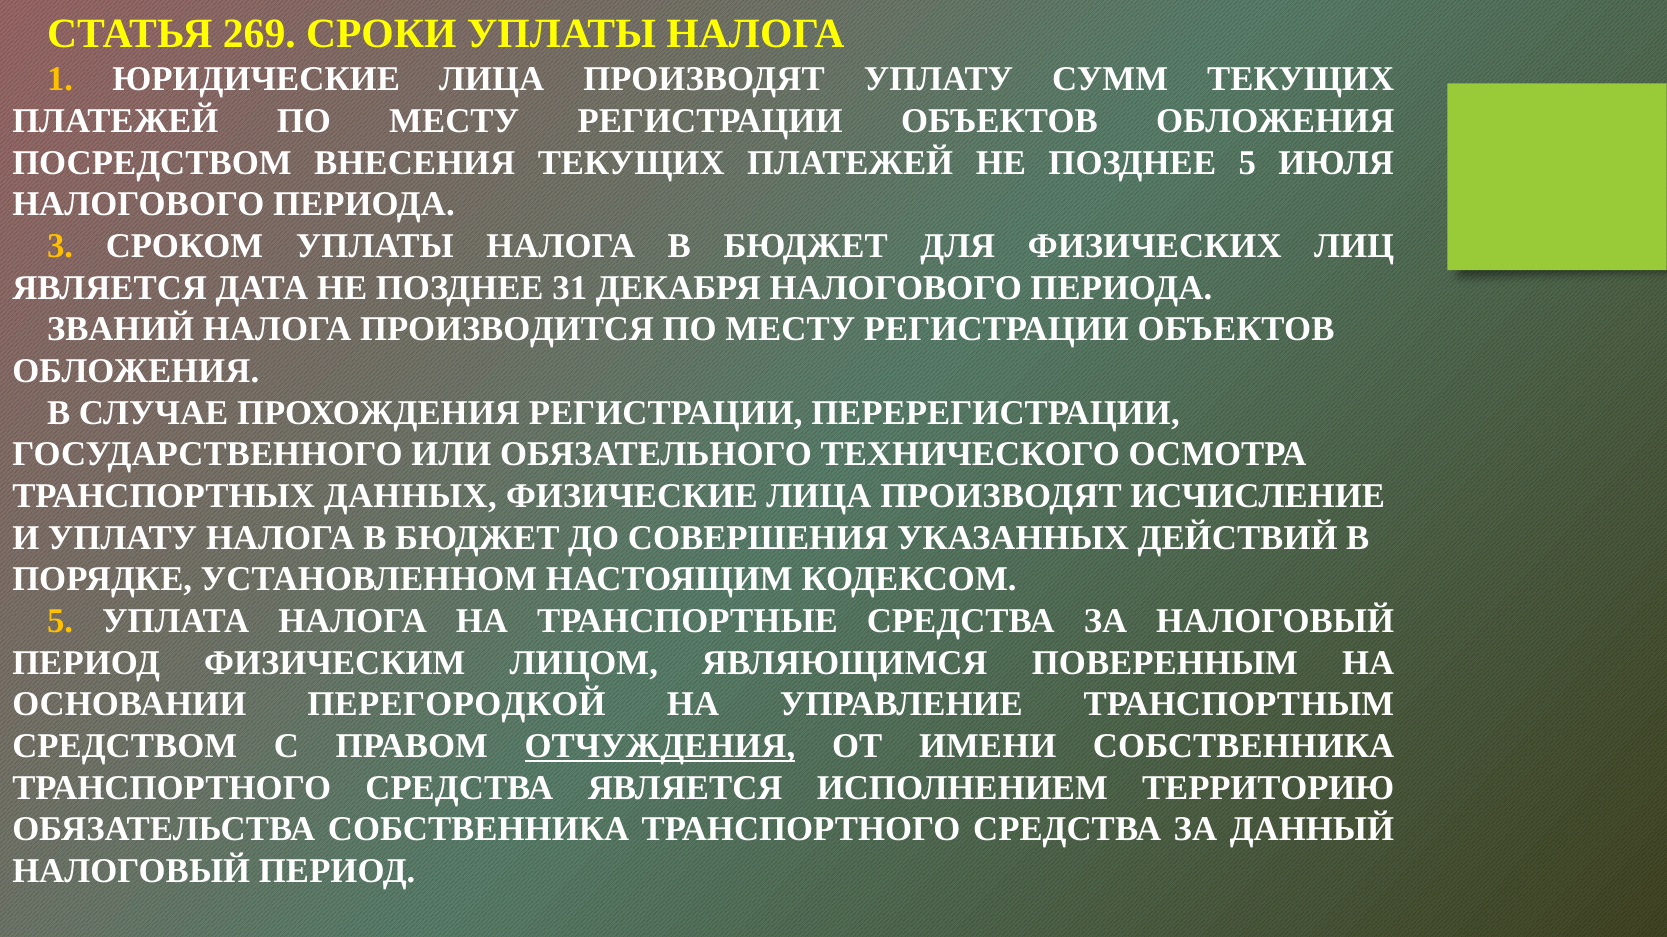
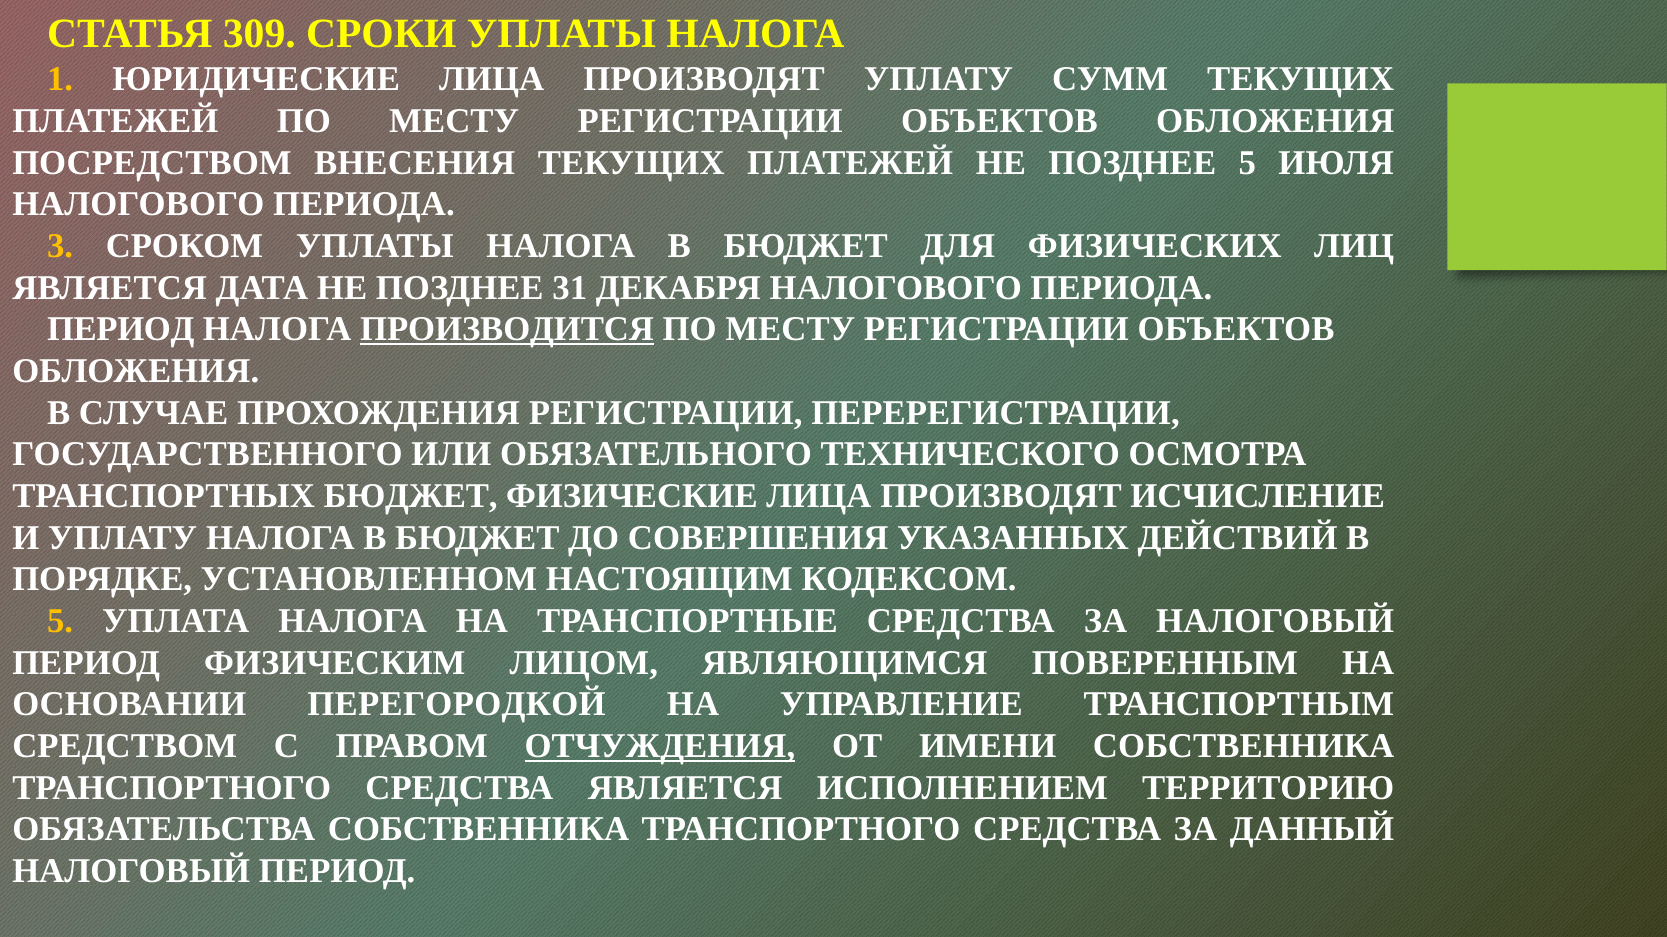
269: 269 -> 309 (259, 34)
ЗВАНИЙ: ЗВАНИЙ -> ПЕРИОД (121, 330)
ПРОИЗВОДИТСЯ underline: none -> present (507, 330)
ТРАНСПОРТНЫХ ДАННЫХ: ДАННЫХ -> БЮДЖЕТ (411, 496)
